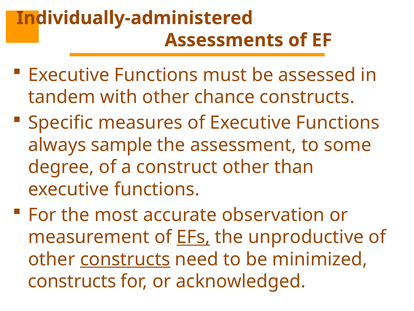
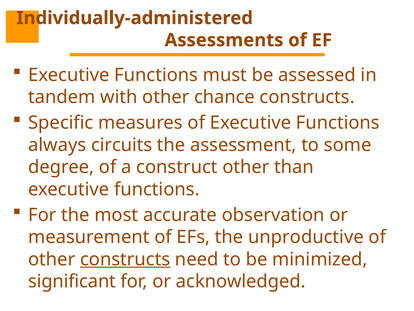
sample: sample -> circuits (122, 145)
EFs underline: present -> none (193, 237)
constructs: constructs -> significant (72, 281)
